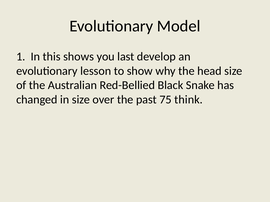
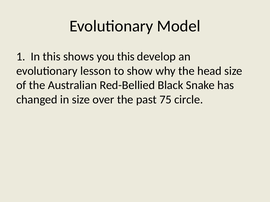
you last: last -> this (126, 57)
think: think -> circle (189, 100)
